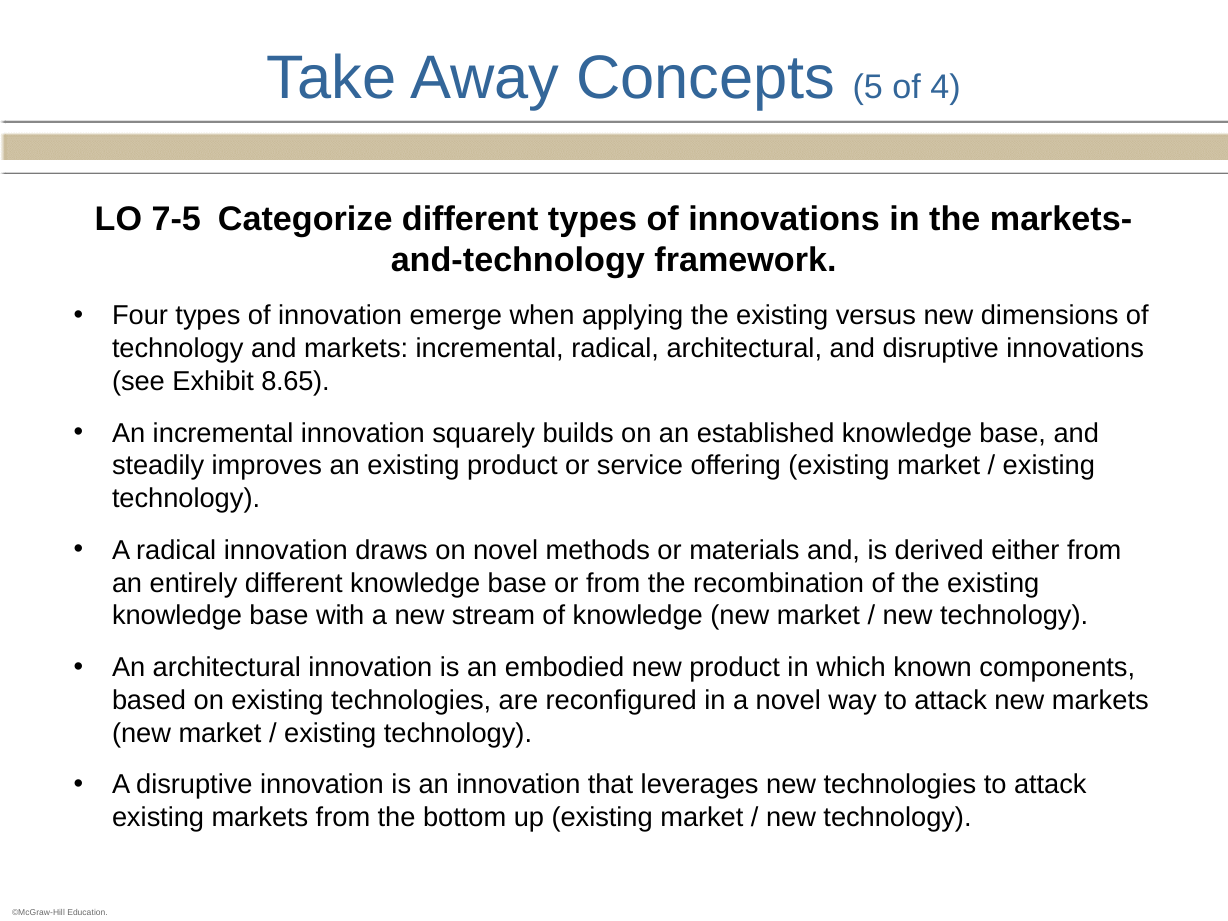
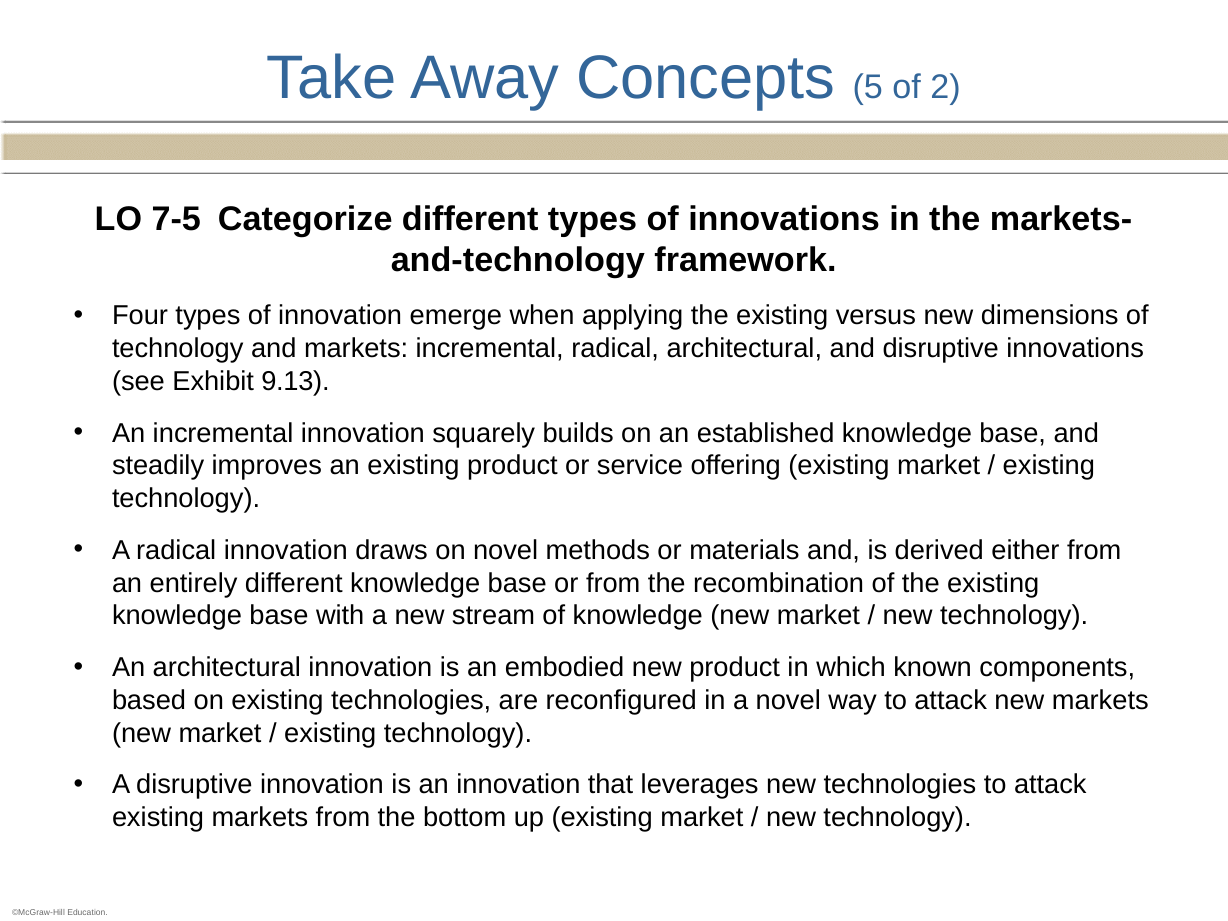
4: 4 -> 2 (946, 87)
8.65: 8.65 -> 9.13 (295, 381)
